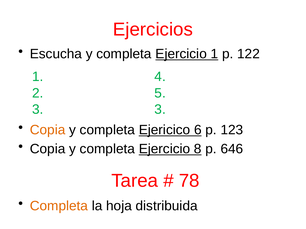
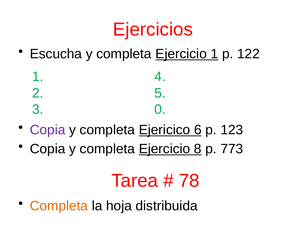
3 3: 3 -> 0 (160, 110)
Copia colour: orange -> purple (48, 130)
646: 646 -> 773 (232, 149)
